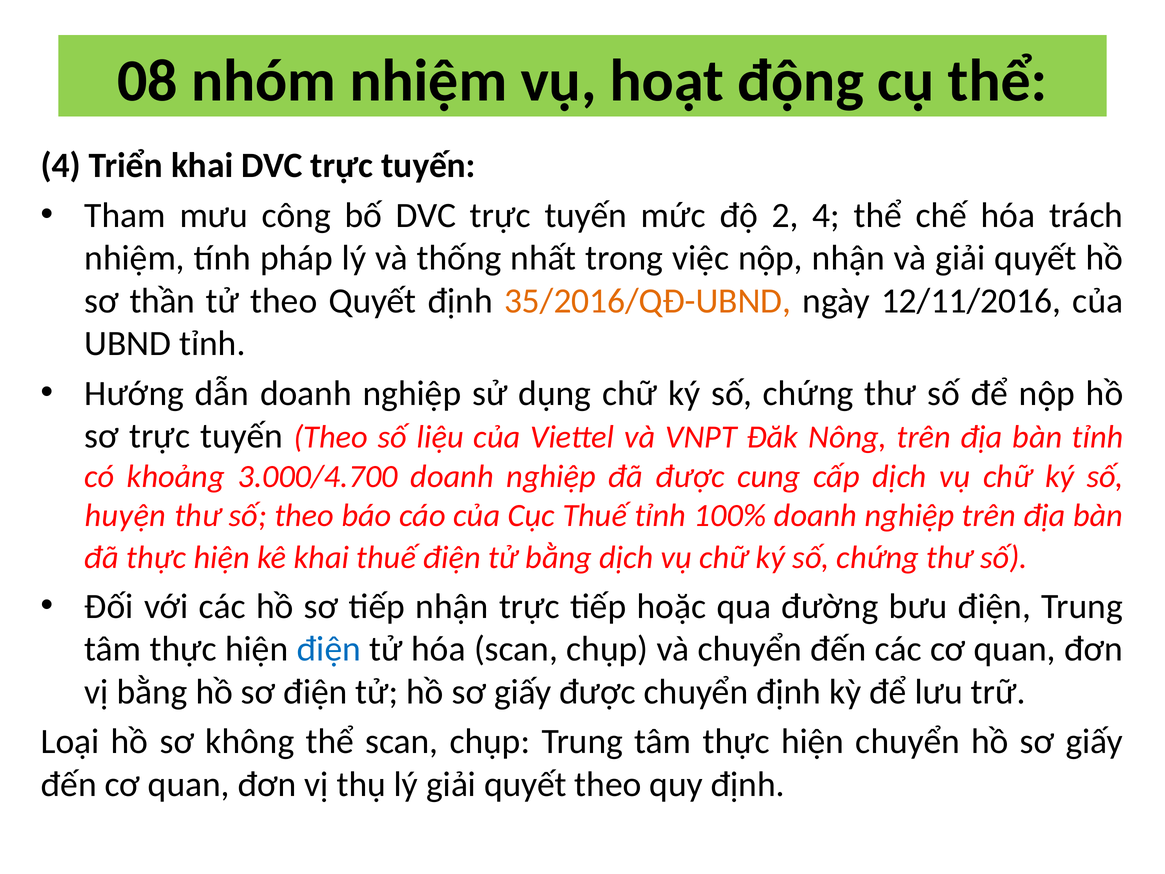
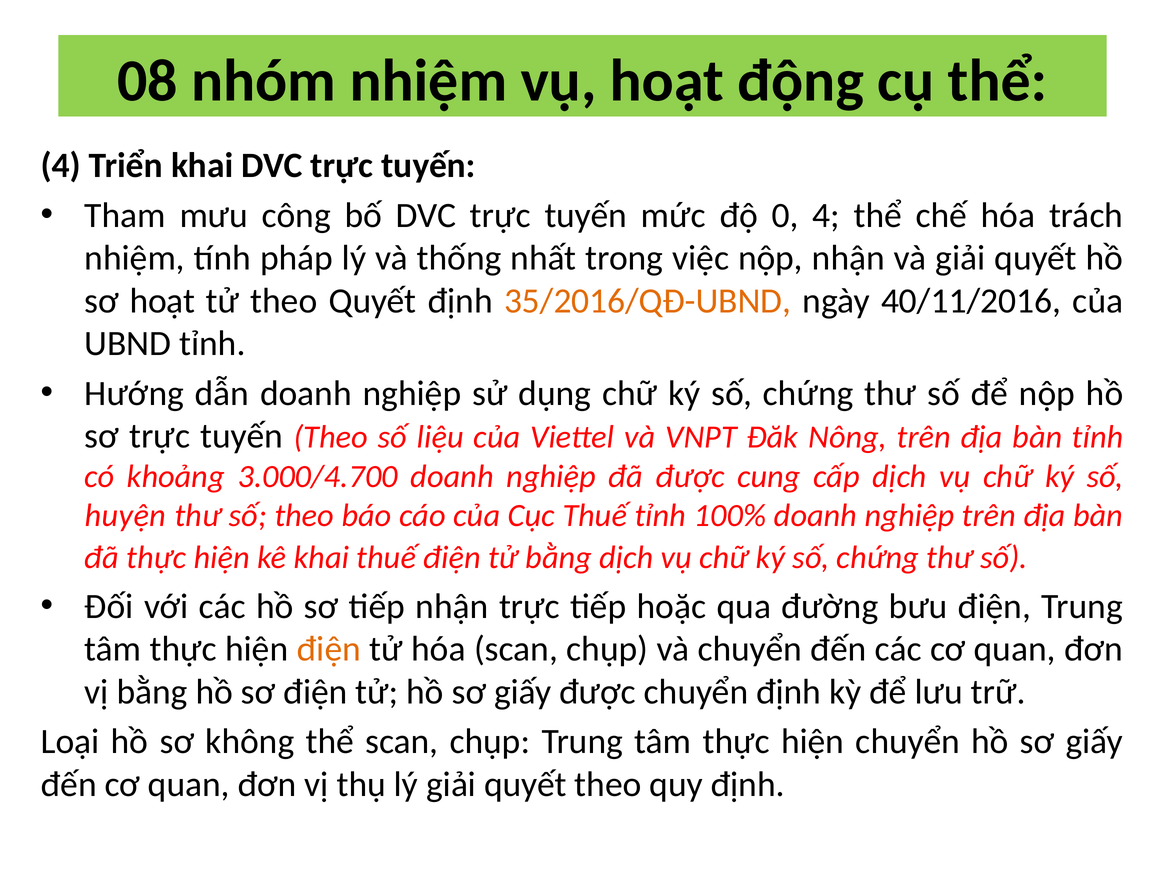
2: 2 -> 0 (785, 215)
sơ thần: thần -> hoạt (162, 301)
12/11/2016: 12/11/2016 -> 40/11/2016 (971, 301)
điện colour: blue -> orange (329, 649)
